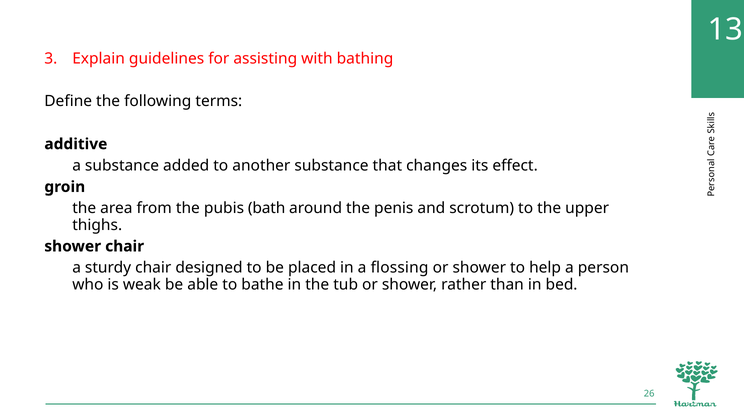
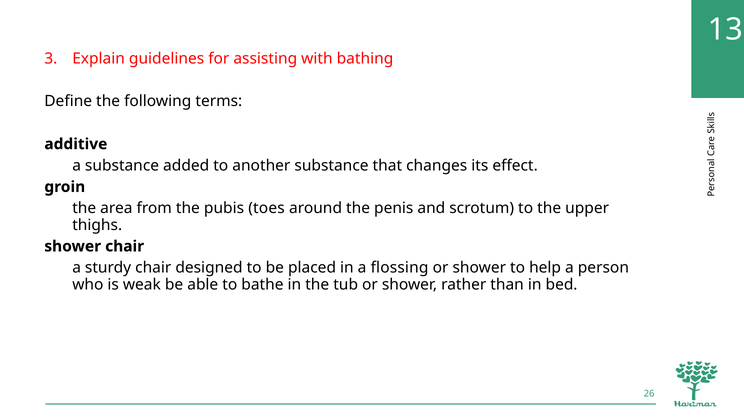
bath: bath -> toes (267, 208)
